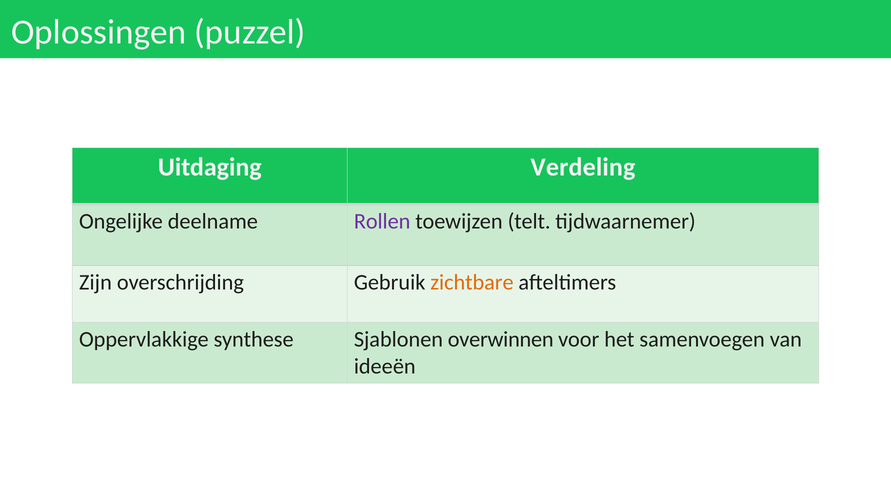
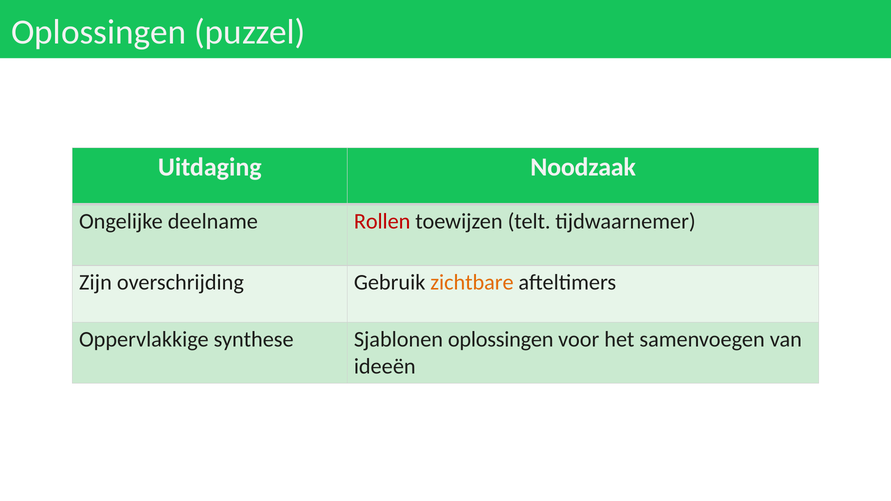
Verdeling: Verdeling -> Noodzaak (583, 167)
Rollen colour: purple -> red (382, 222)
Sjablonen overwinnen: overwinnen -> oplossingen (501, 339)
